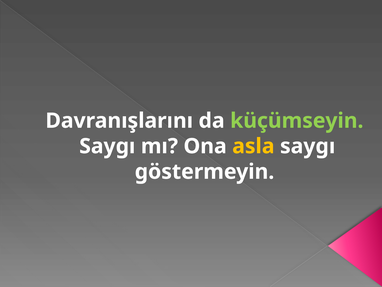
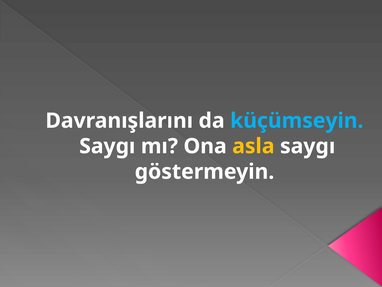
küçümseyin colour: light green -> light blue (297, 121)
